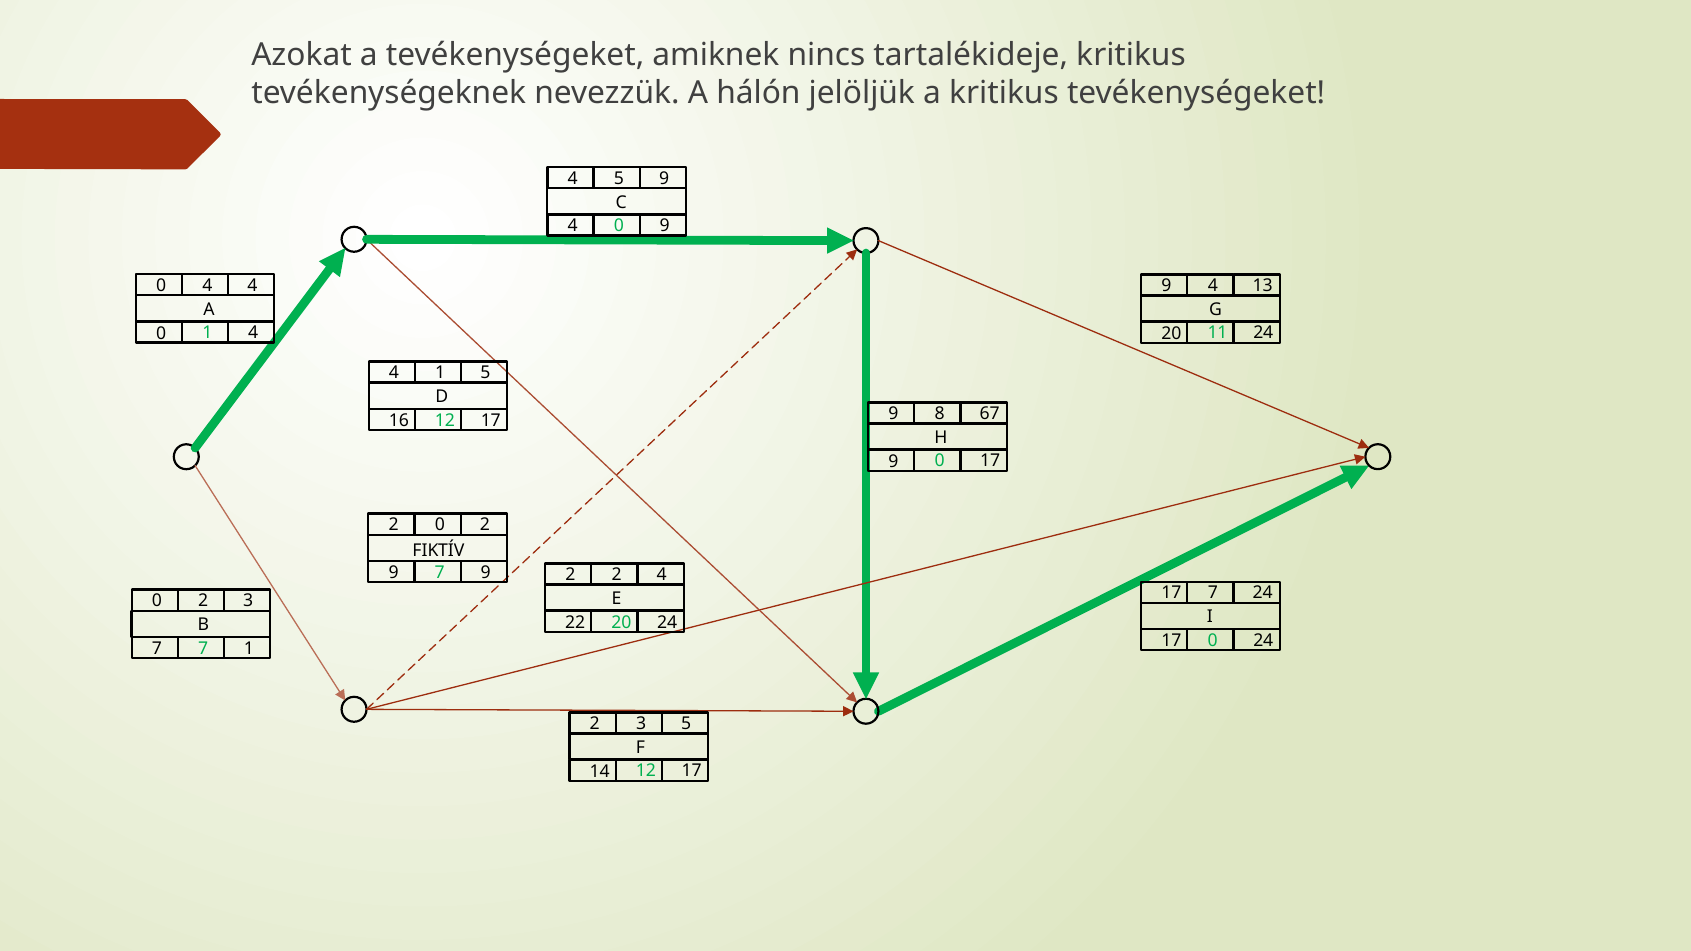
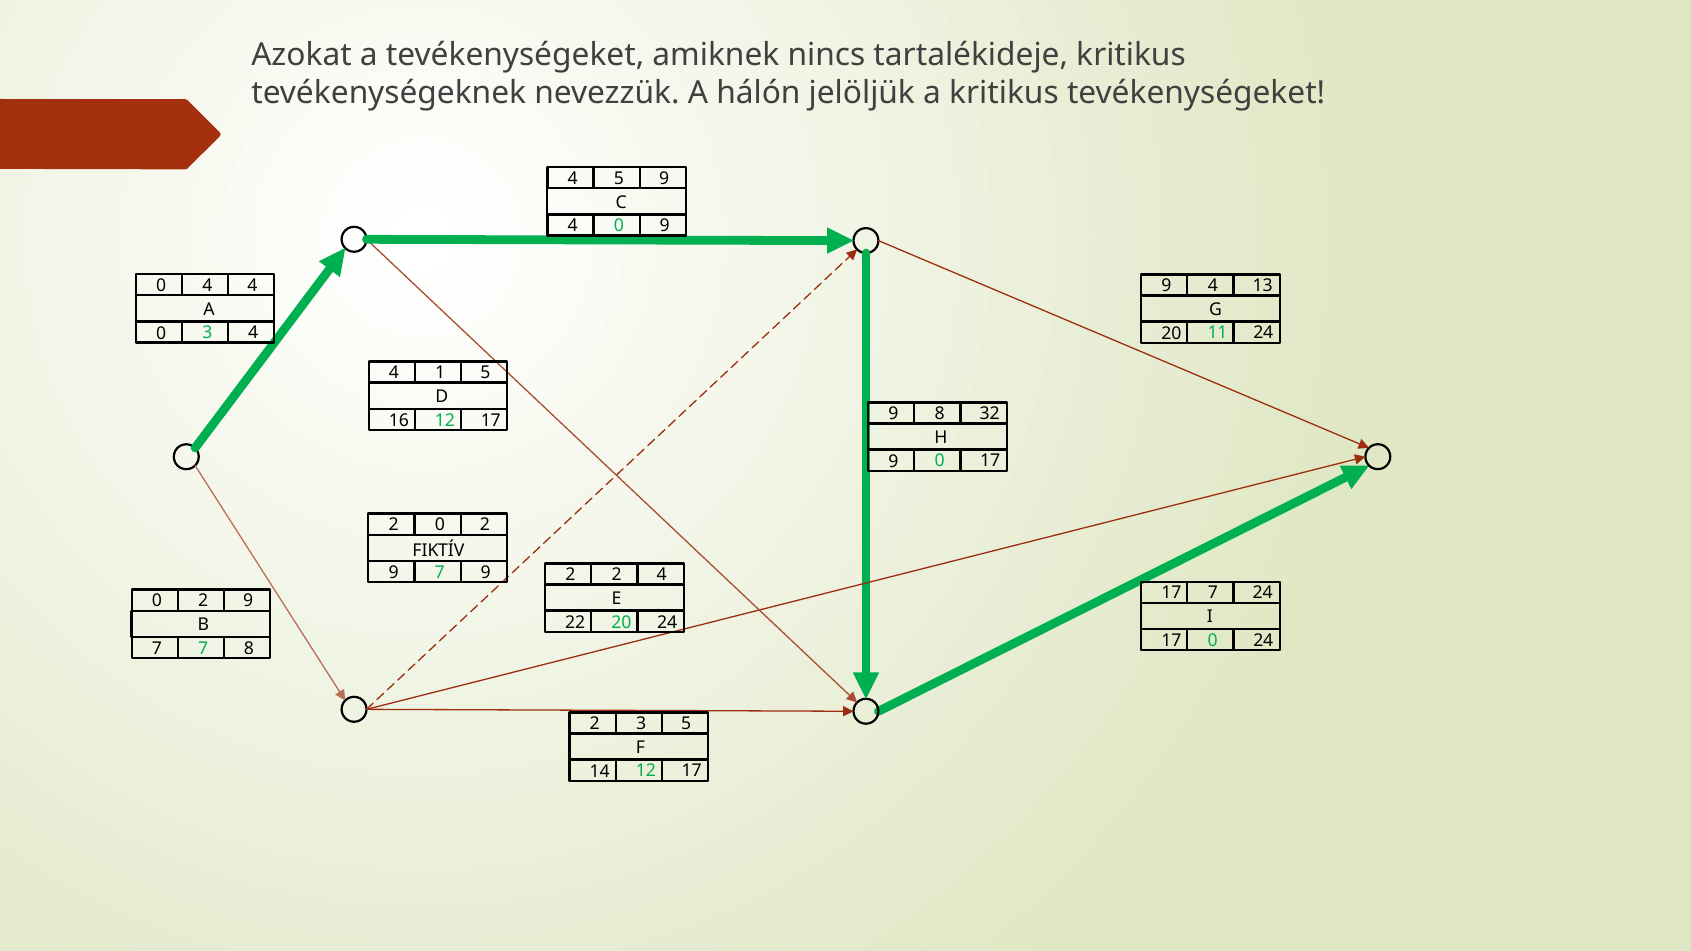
0 1: 1 -> 3 (207, 333)
67: 67 -> 32 (990, 414)
3: 3 -> 9 (248, 601)
7 1: 1 -> 8 (249, 648)
